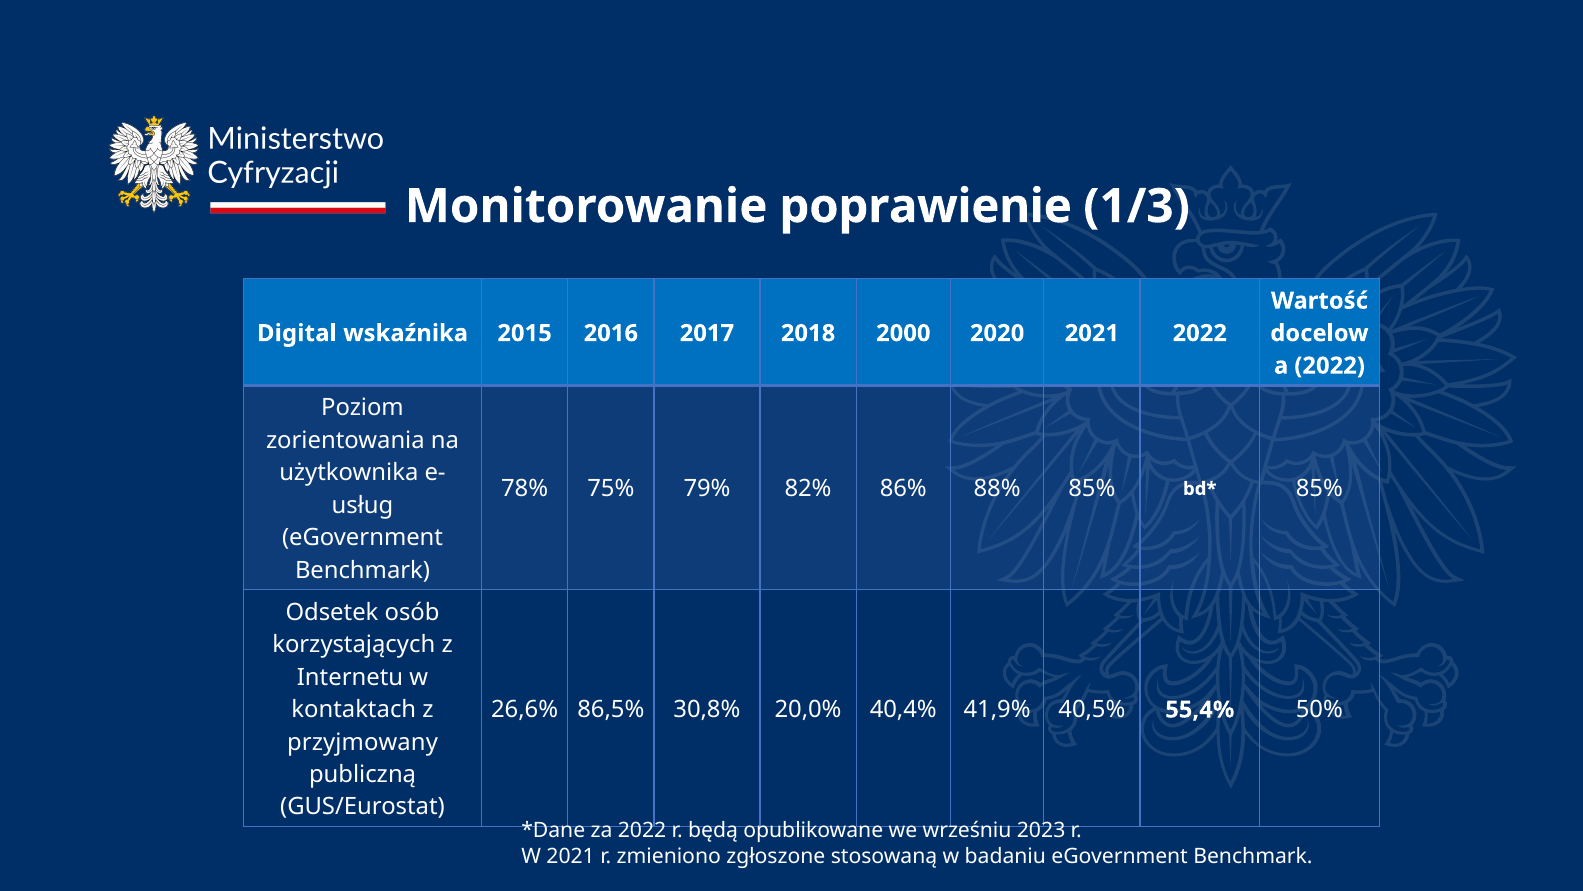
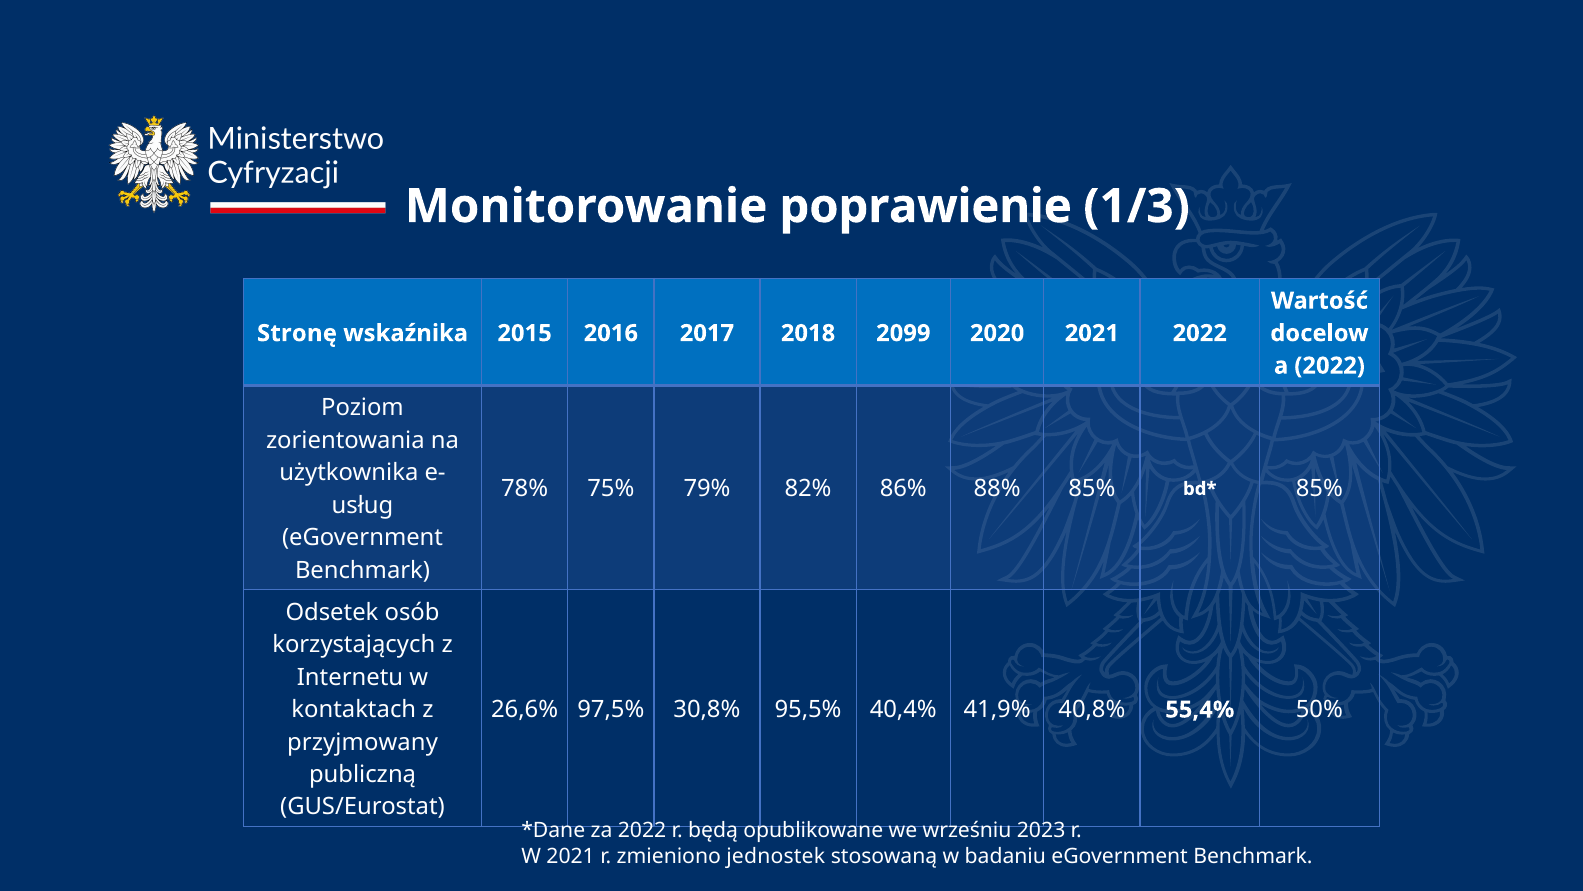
Digital: Digital -> Stronę (297, 333)
2000: 2000 -> 2099 (903, 333)
86,5%: 86,5% -> 97,5% (611, 709)
20,0%: 20,0% -> 95,5% (808, 709)
40,5%: 40,5% -> 40,8% (1092, 709)
zgłoszone: zgłoszone -> jednostek (776, 856)
